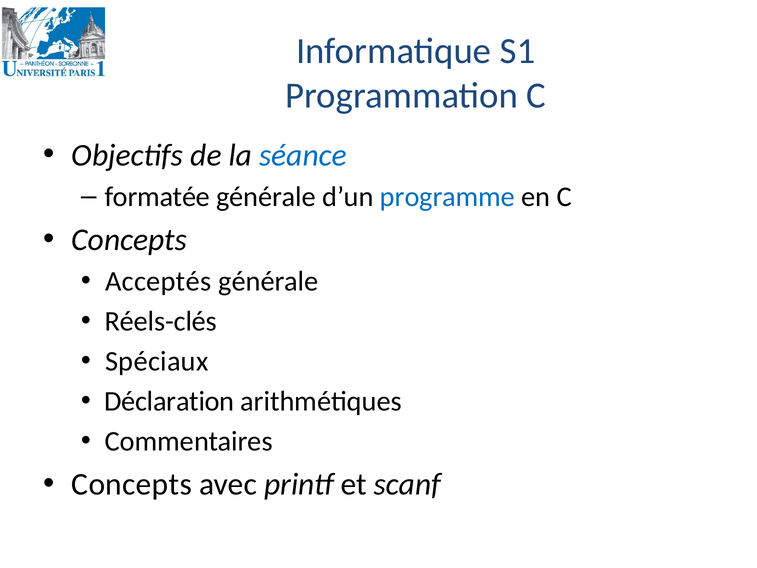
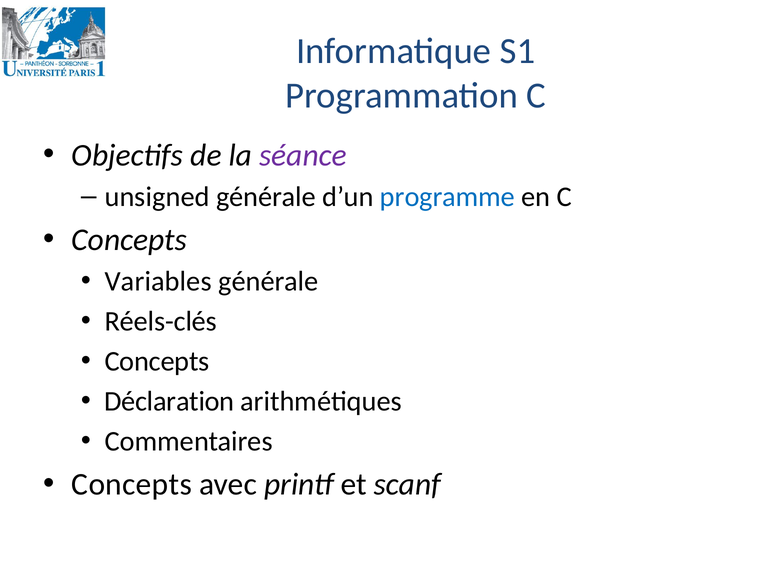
séance colour: blue -> purple (303, 155)
formatée: formatée -> unsigned (157, 197)
Acceptés: Acceptés -> Variables (158, 281)
Spéciaux: Spéciaux -> Concepts (157, 361)
